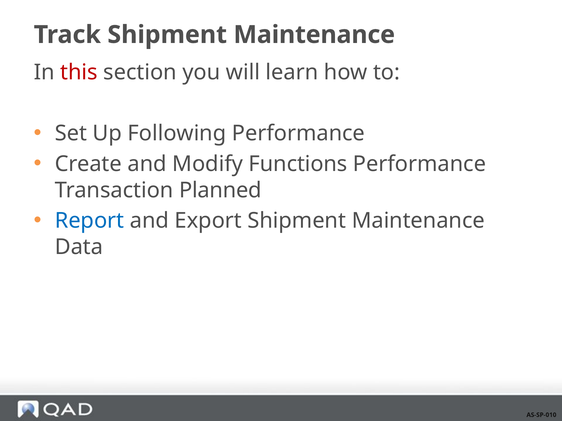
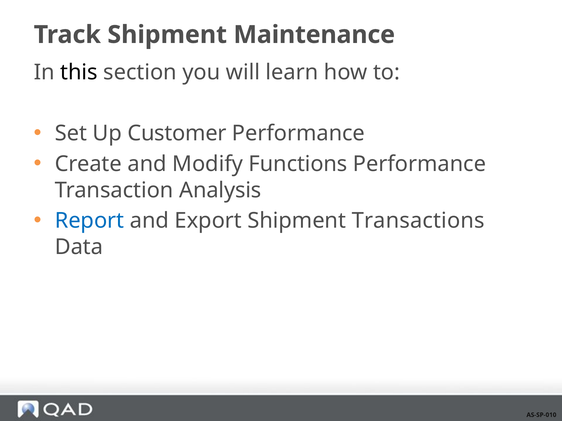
this colour: red -> black (79, 72)
Following: Following -> Customer (177, 134)
Planned: Planned -> Analysis (220, 190)
Export Shipment Maintenance: Maintenance -> Transactions (418, 221)
